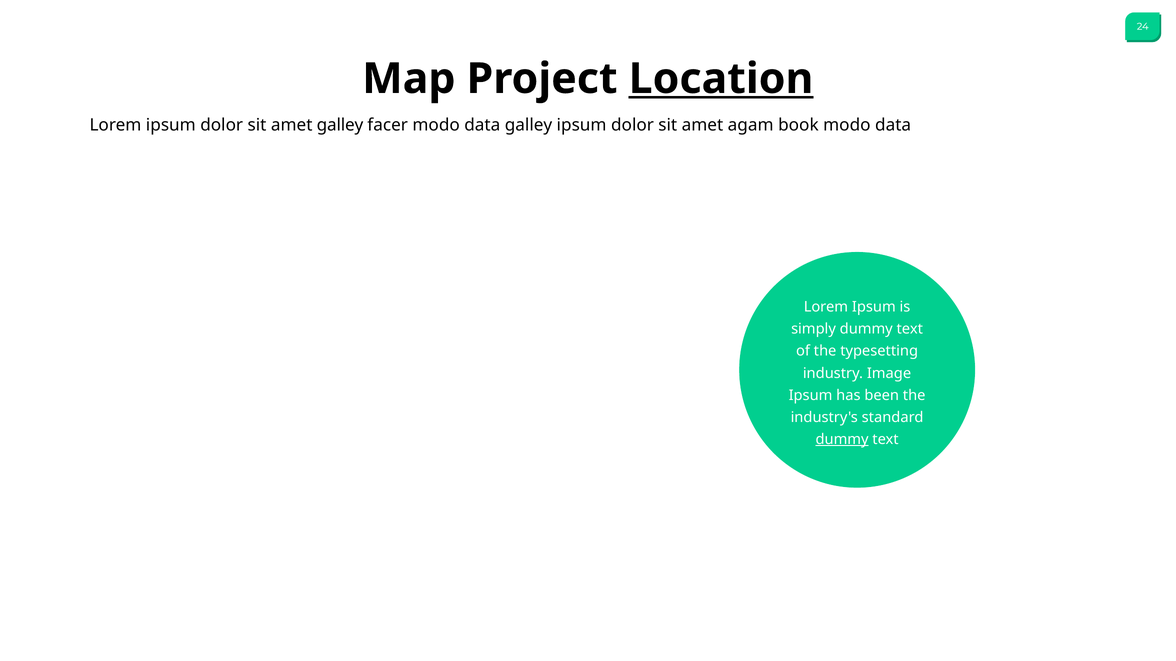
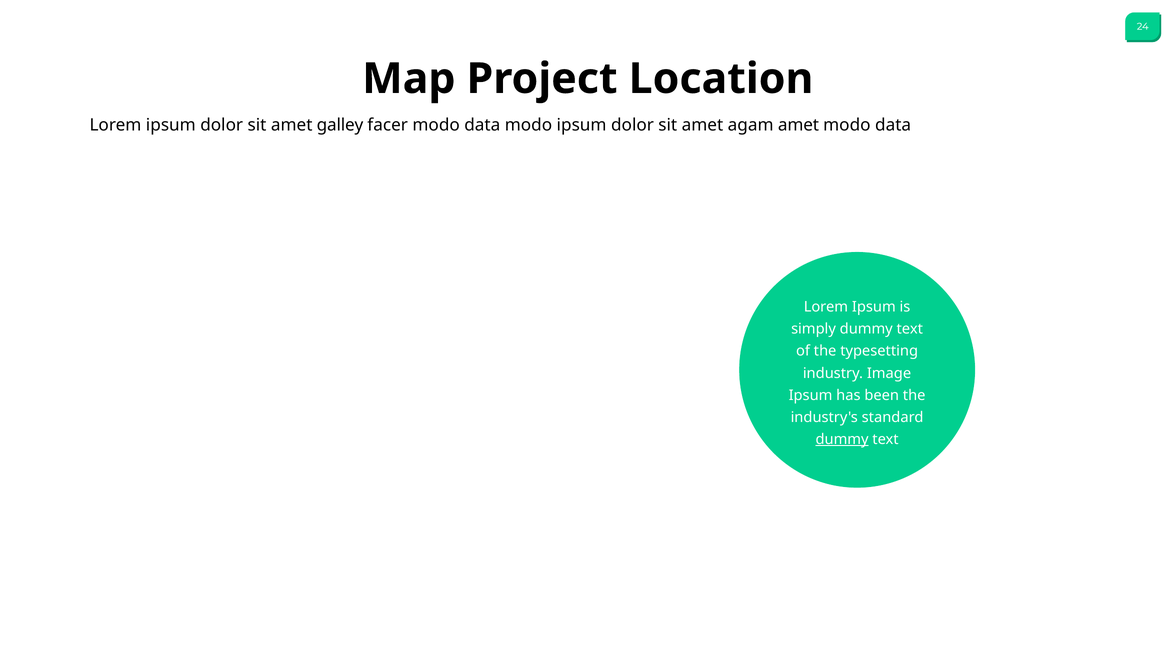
Location underline: present -> none (721, 79)
data galley: galley -> modo (529, 125)
agam book: book -> amet (798, 125)
